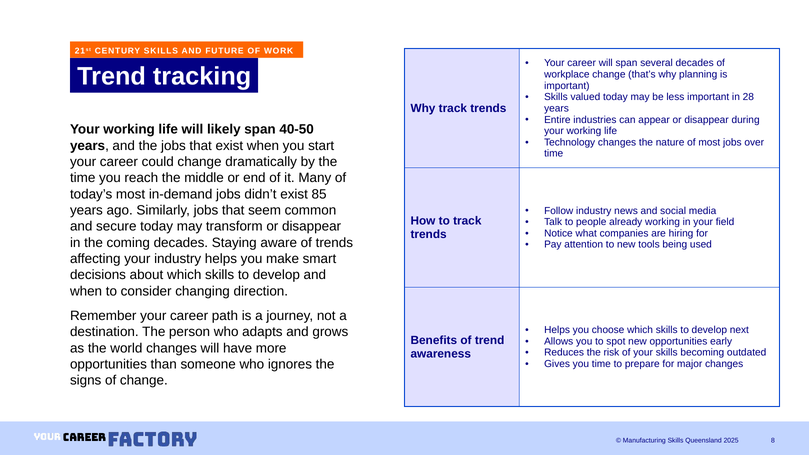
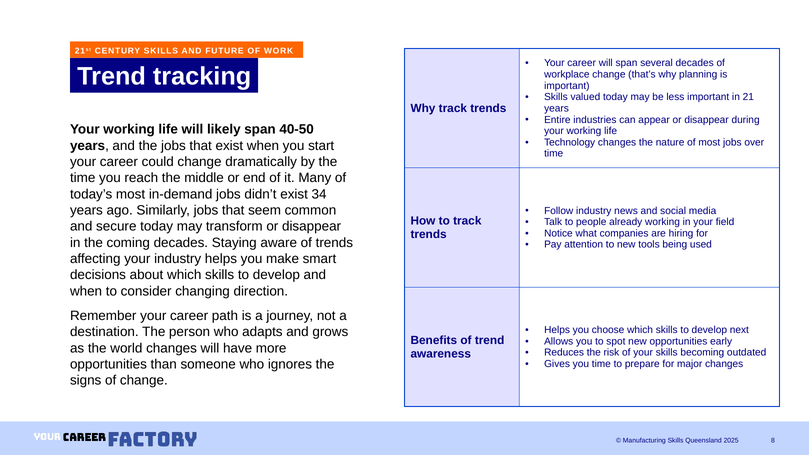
28: 28 -> 21 (748, 97)
85: 85 -> 34 (319, 194)
